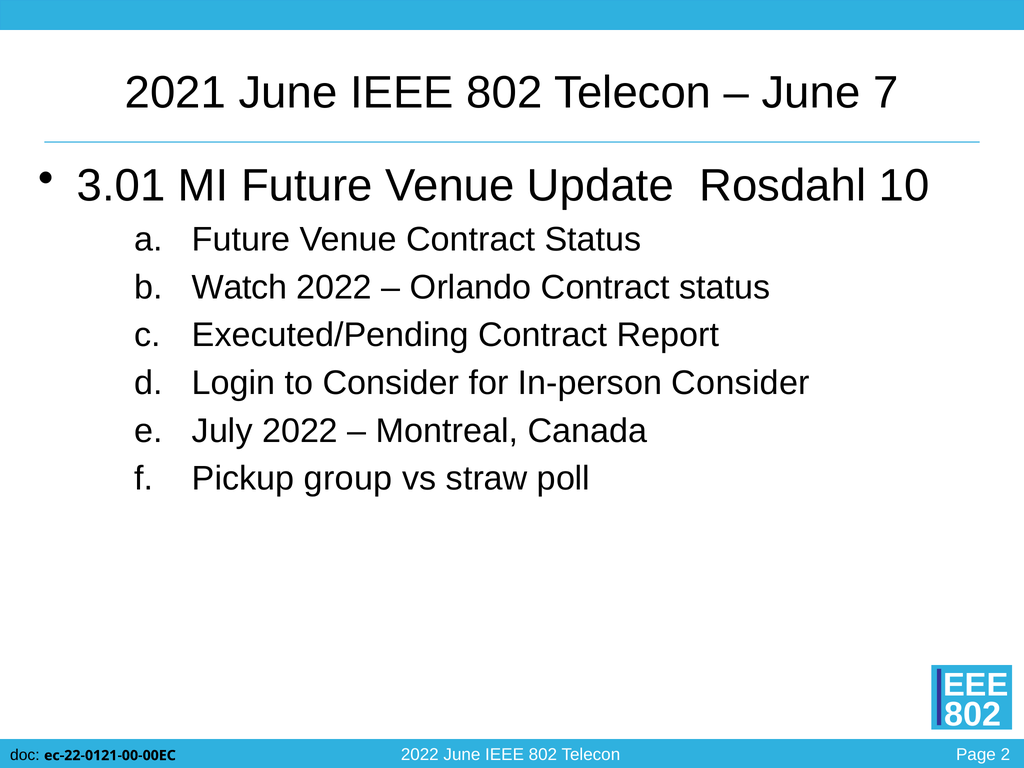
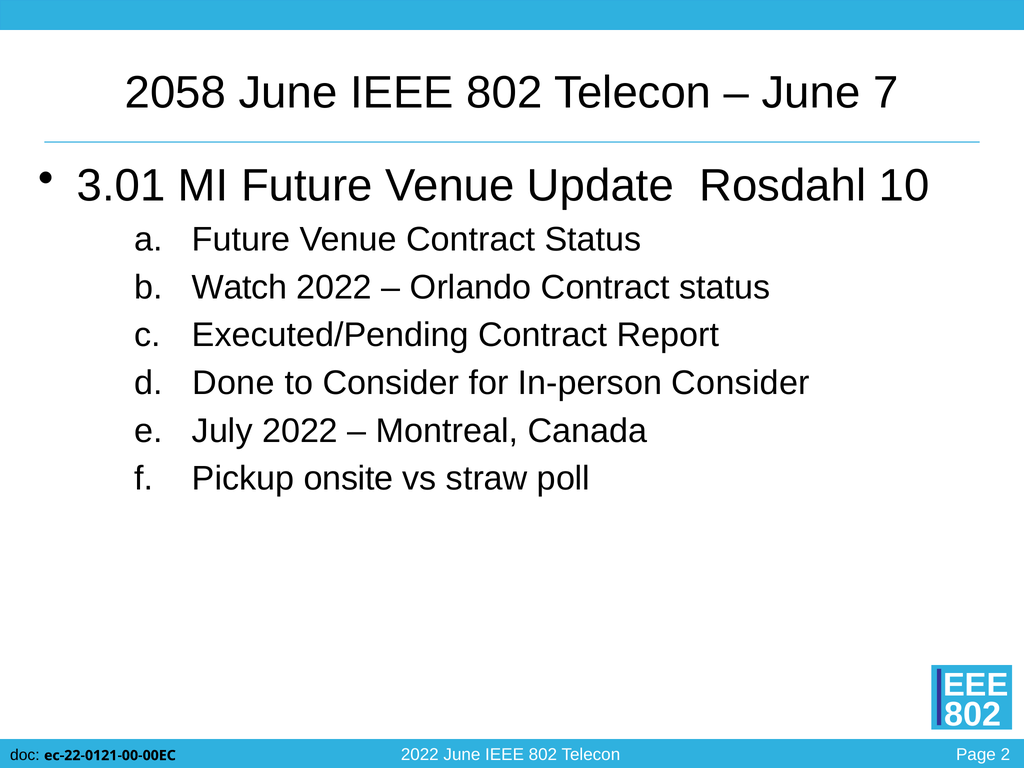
2021: 2021 -> 2058 (175, 93)
Login: Login -> Done (233, 383)
group: group -> onsite (348, 479)
